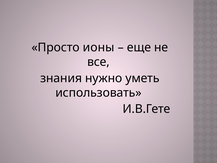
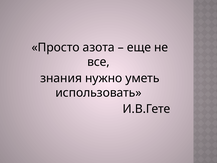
ионы: ионы -> азота (99, 47)
